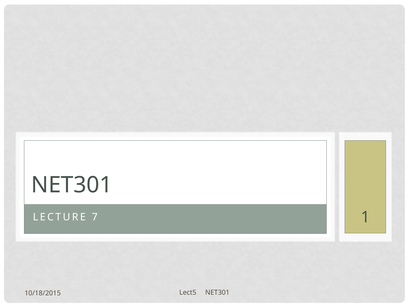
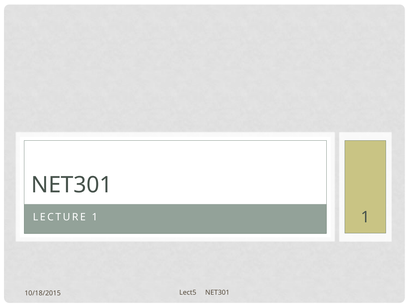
LECTURE 7: 7 -> 1 (95, 217)
